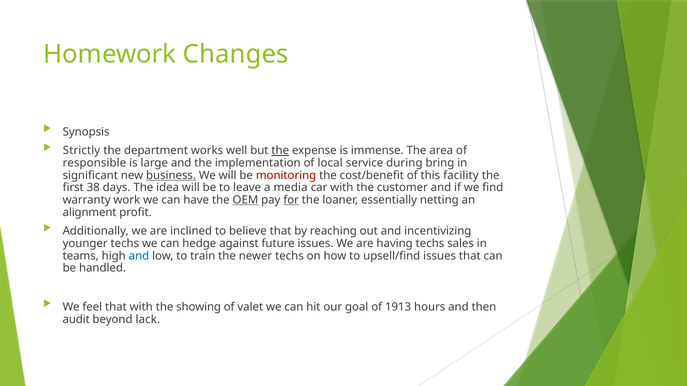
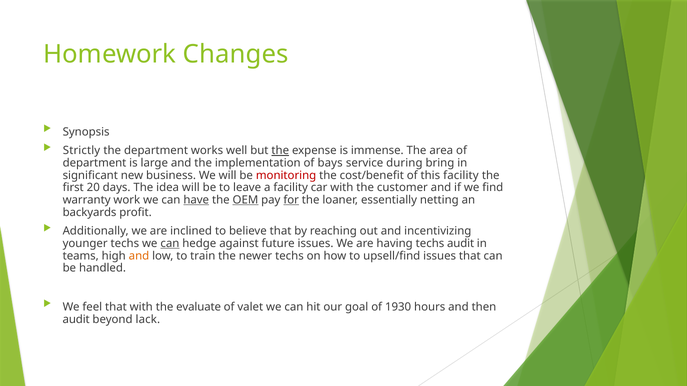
responsible: responsible -> department (94, 163)
local: local -> bays (330, 163)
business underline: present -> none (171, 175)
38: 38 -> 20 (93, 188)
a media: media -> facility (291, 188)
have underline: none -> present (196, 200)
alignment: alignment -> backyards (90, 213)
can underline: none -> present (170, 244)
techs sales: sales -> audit (461, 244)
and colour: blue -> orange (139, 256)
showing: showing -> evaluate (199, 307)
1913: 1913 -> 1930 (398, 307)
